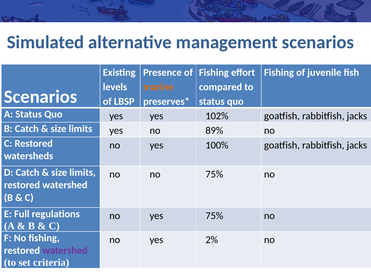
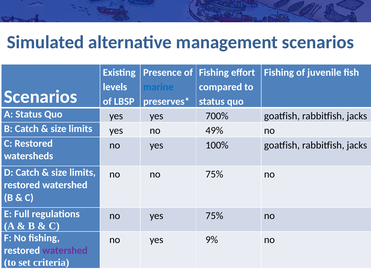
marine colour: orange -> blue (158, 87)
102%: 102% -> 700% (217, 116)
89%: 89% -> 49% (214, 131)
2%: 2% -> 9% (212, 240)
